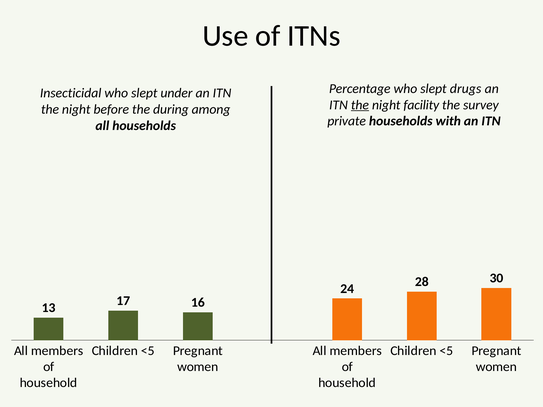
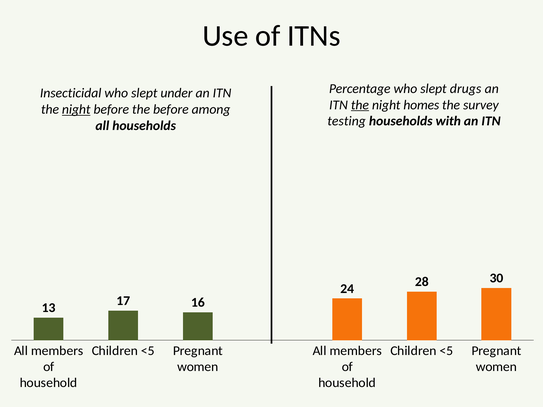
facility: facility -> homes (421, 105)
night underline: none -> present (76, 109)
the during: during -> before (171, 109)
private: private -> testing (347, 121)
